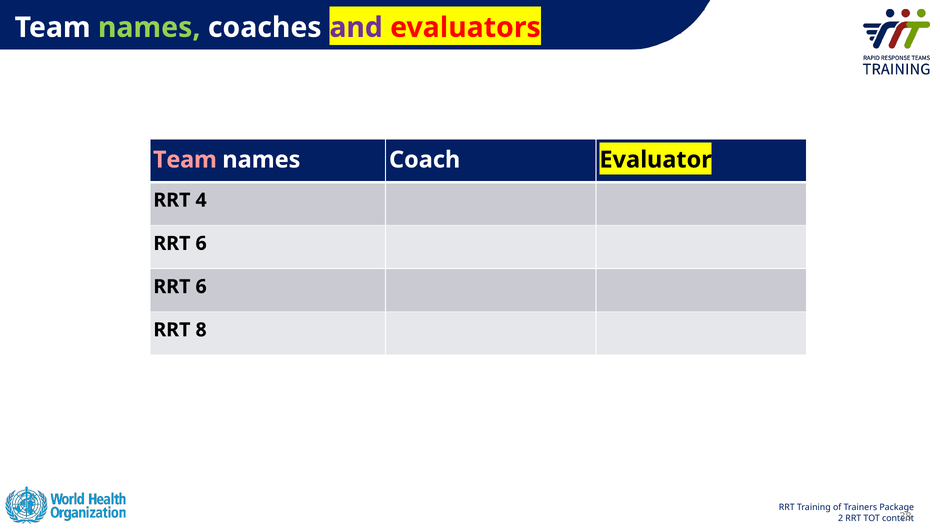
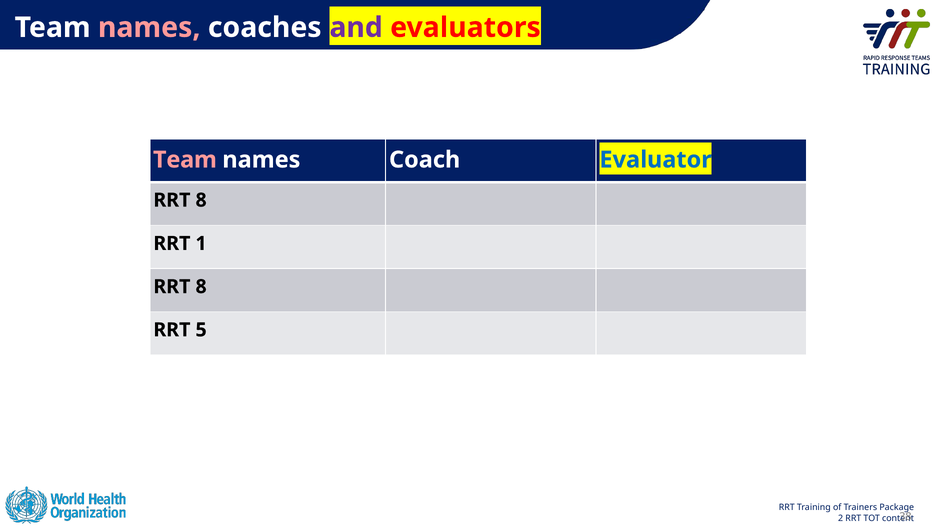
names colour: light green -> pink (149, 27)
Evaluator colour: black -> blue (656, 160)
4: 4 -> 8 (201, 200)
6: 6 -> 1 (201, 243)
6: 6 -> 8 (201, 287)
8: 8 -> 5 (201, 330)
